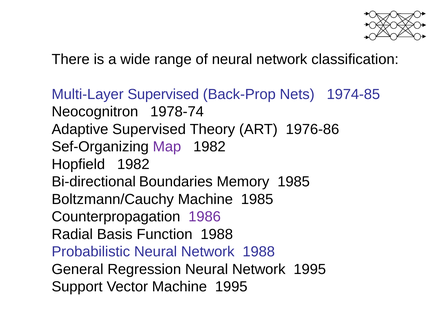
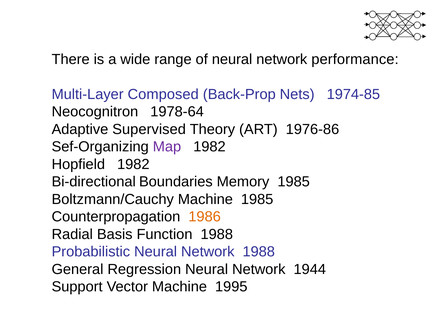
classification: classification -> performance (355, 59)
Multi-Layer Supervised: Supervised -> Composed (163, 94)
1978-74: 1978-74 -> 1978-64 (177, 112)
1986 colour: purple -> orange (205, 217)
Network 1995: 1995 -> 1944 (310, 269)
